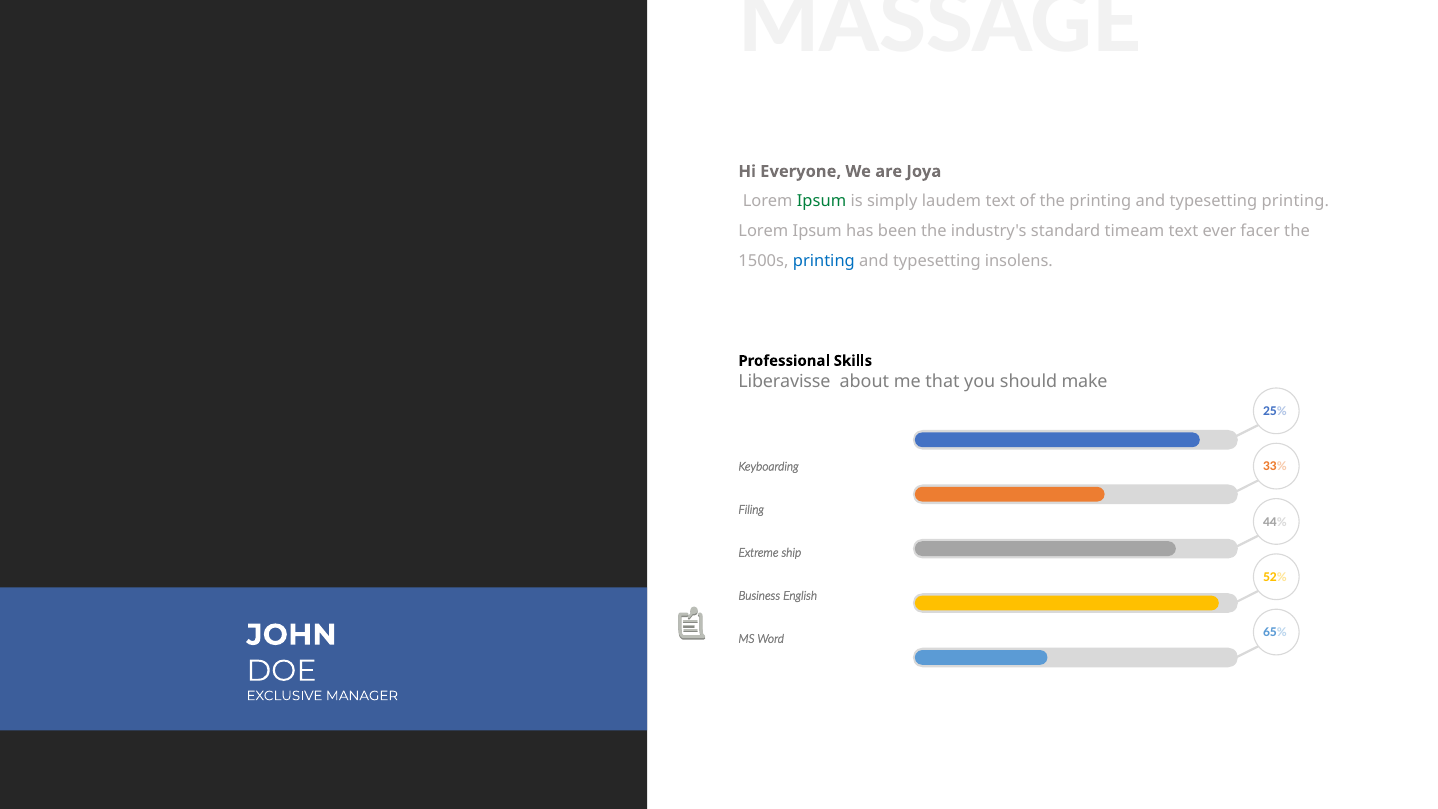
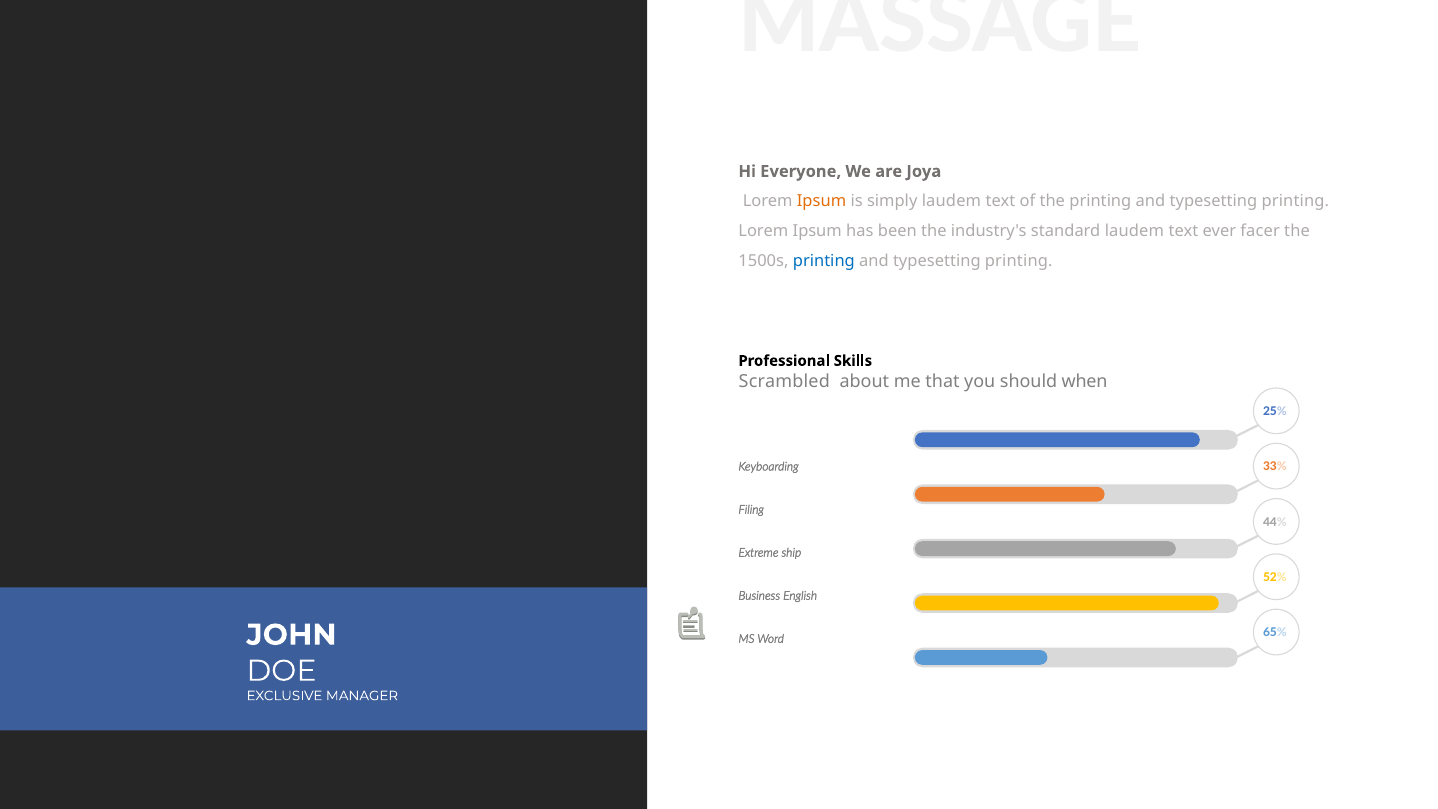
Ipsum colour: green -> orange (822, 201)
standard timeam: timeam -> laudem (1134, 231)
insolens: insolens -> printing (1019, 261)
Liberavisse: Liberavisse -> Scrambled (784, 382)
make: make -> when (1085, 382)
